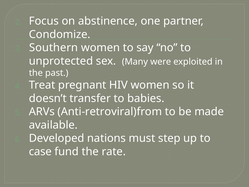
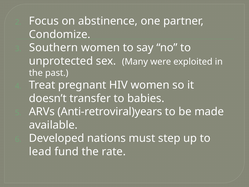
Anti-retroviral)from: Anti-retroviral)from -> Anti-retroviral)years (110, 112)
case: case -> lead (40, 151)
